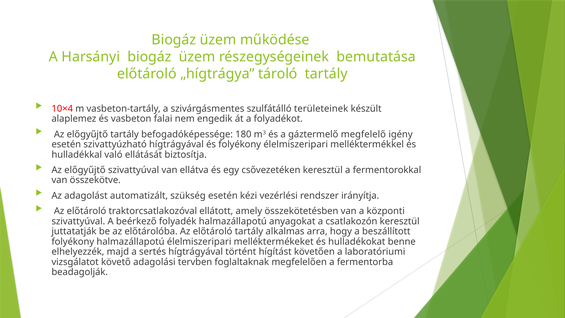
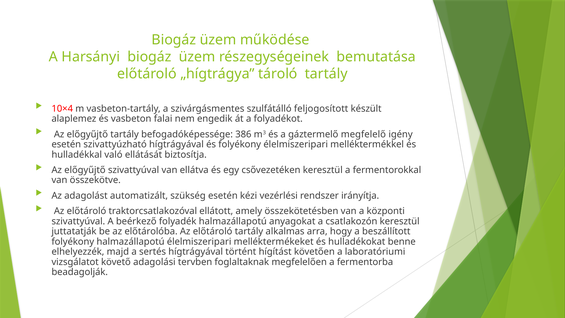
területeinek: területeinek -> feljogosított (321, 109)
180: 180 -> 386 (243, 134)
